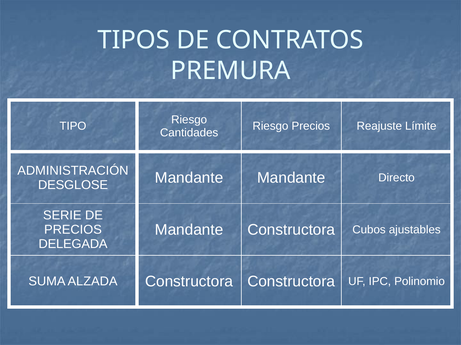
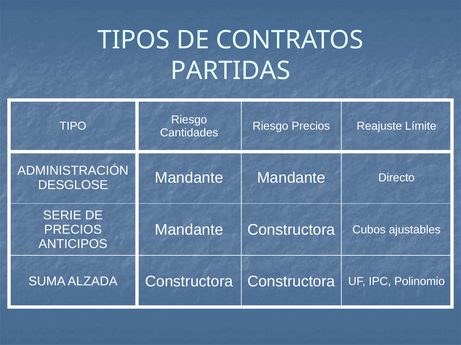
PREMURA: PREMURA -> PARTIDAS (231, 71)
DELEGADA: DELEGADA -> ANTICIPOS (73, 244)
